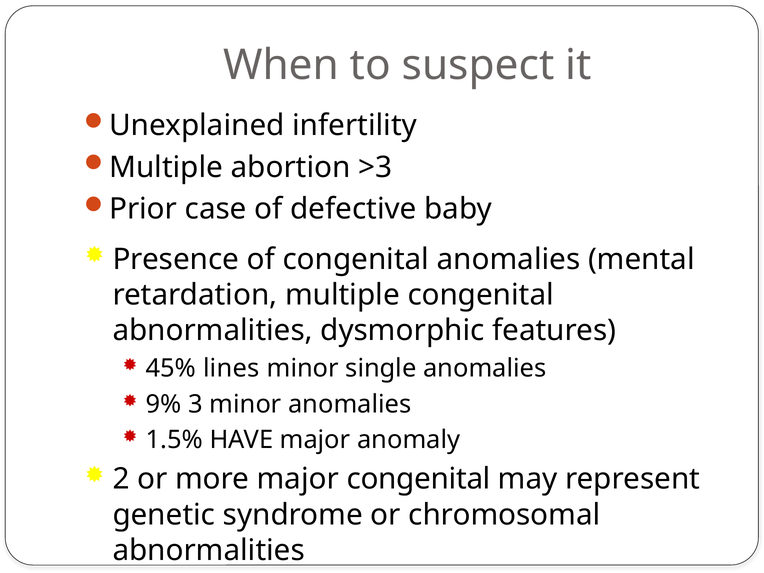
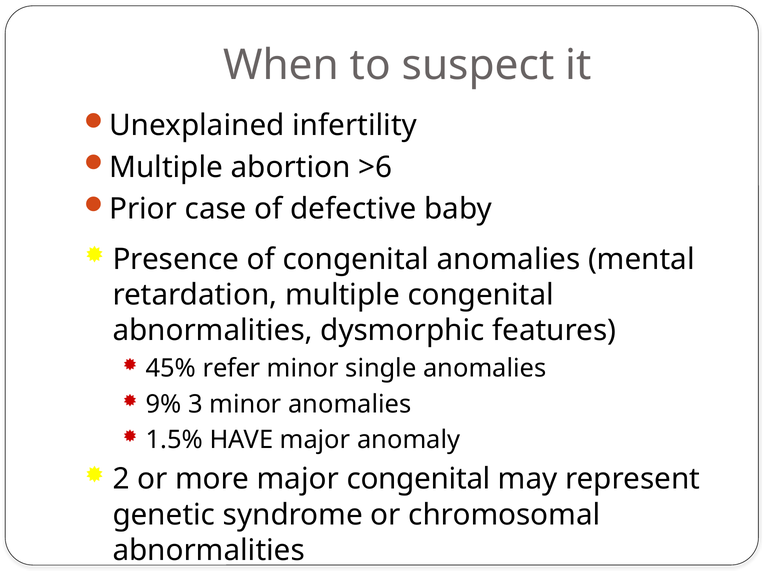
>3: >3 -> >6 (375, 167)
lines: lines -> refer (232, 369)
